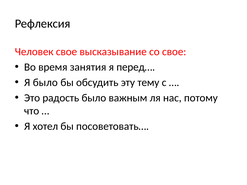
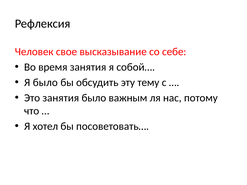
со свое: свое -> себе (174, 52)
перед…: перед… -> собой… (136, 67)
Это радость: радость -> занятия (61, 98)
